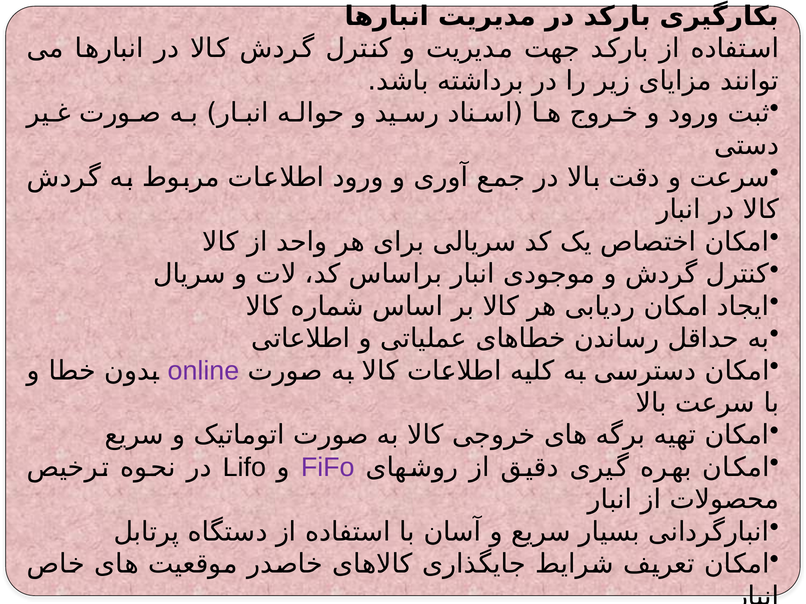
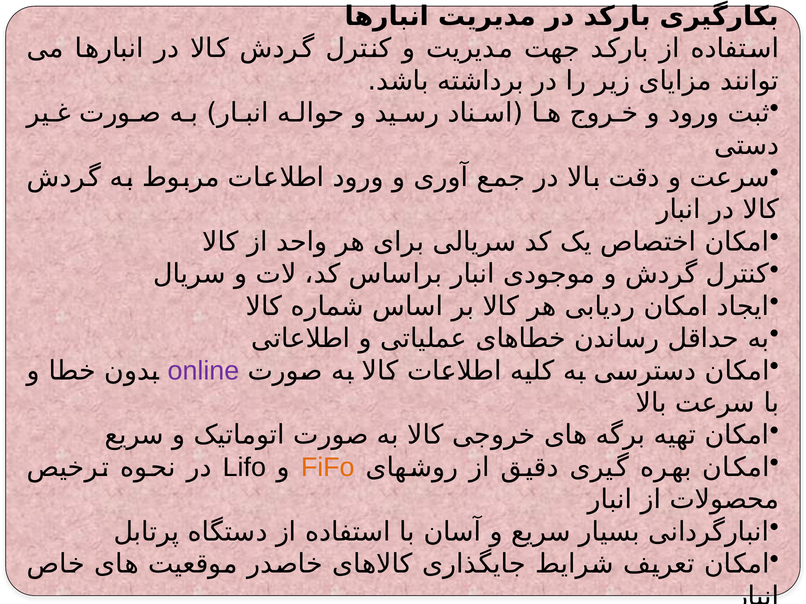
FiFo colour: purple -> orange (328, 468)
